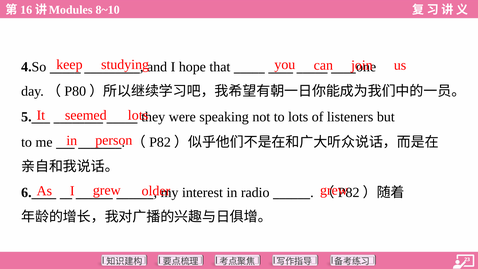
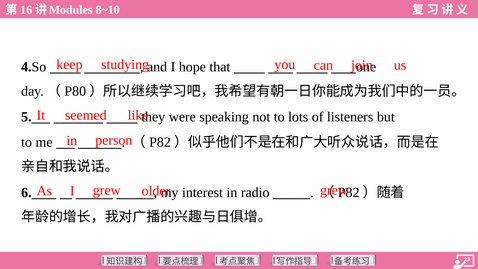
lots: lots -> like (138, 115)
